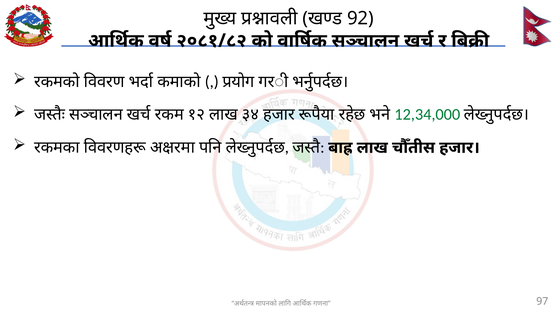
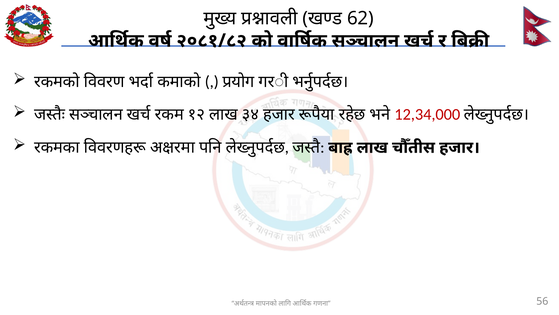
92: 92 -> 62 (360, 18)
12,34,000 colour: green -> red (427, 114)
97: 97 -> 56 (542, 301)
